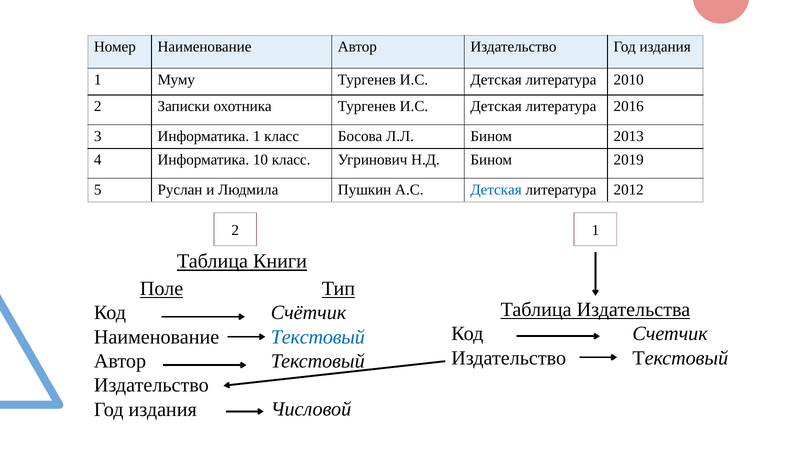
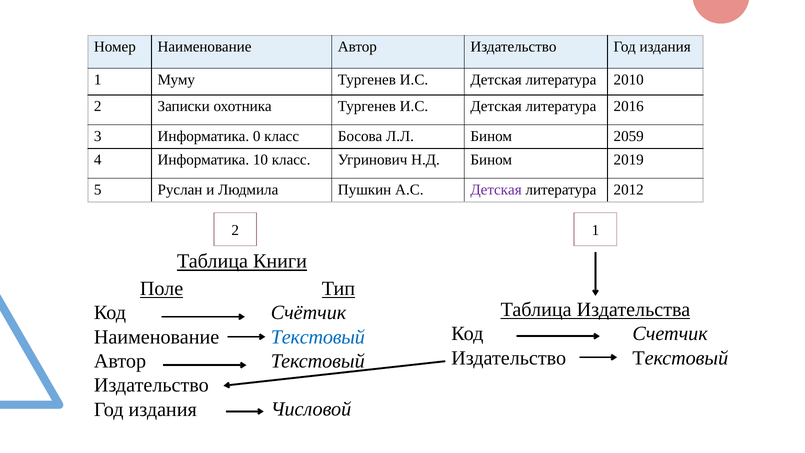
Информатика 1: 1 -> 0 (257, 136)
2013: 2013 -> 2059 (629, 136)
Детская colour: blue -> purple (496, 190)
